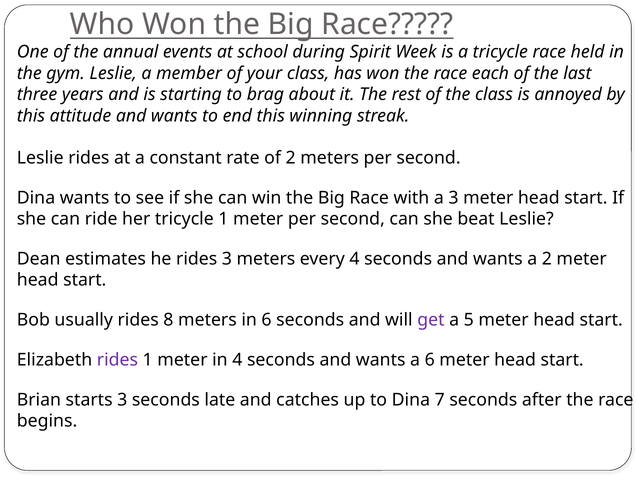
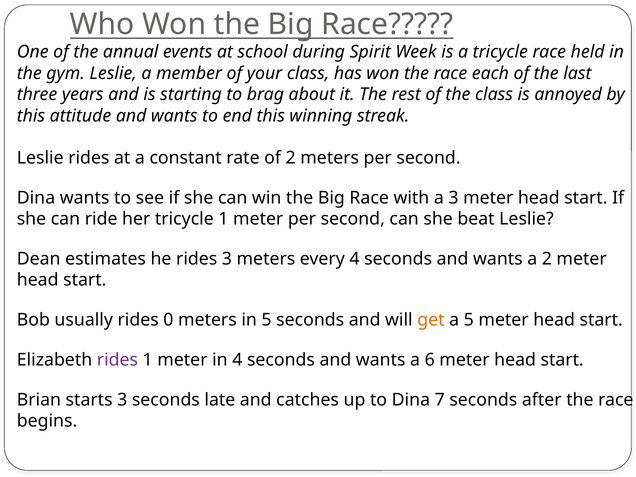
8: 8 -> 0 (168, 320)
in 6: 6 -> 5 (267, 320)
get colour: purple -> orange (431, 320)
